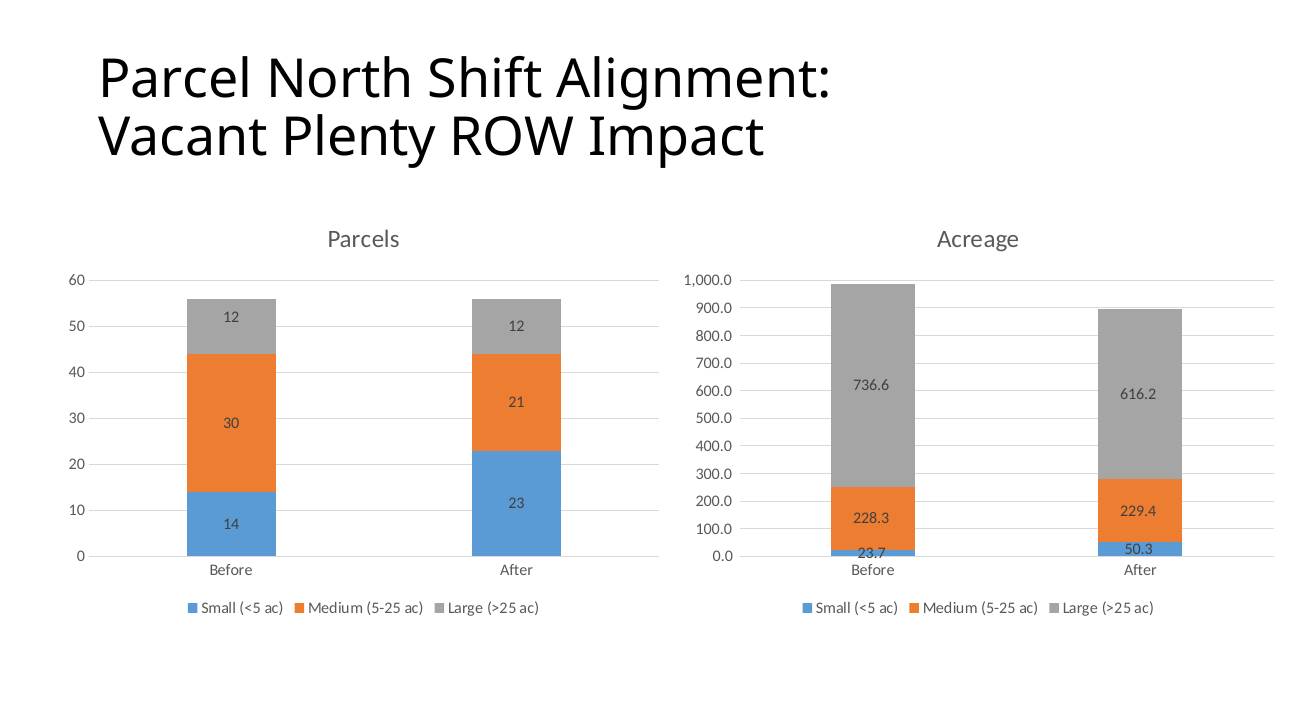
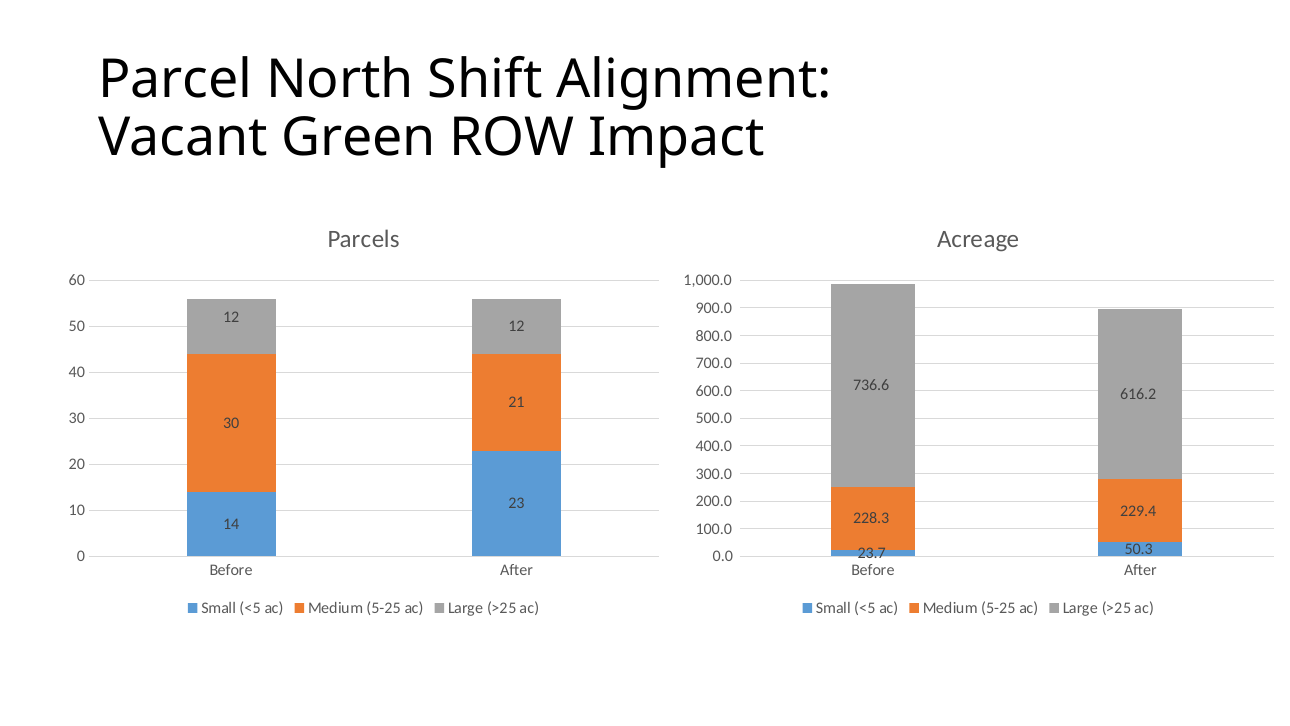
Plenty: Plenty -> Green (359, 137)
